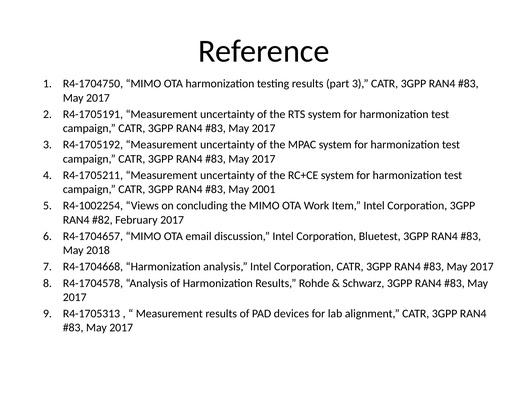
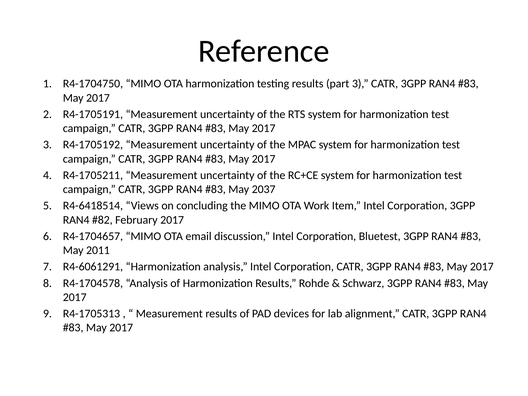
2001: 2001 -> 2037 (264, 189)
R4-1002254: R4-1002254 -> R4-6418514 (93, 206)
2018: 2018 -> 2011 (98, 250)
R4-1704668: R4-1704668 -> R4-6061291 (93, 267)
